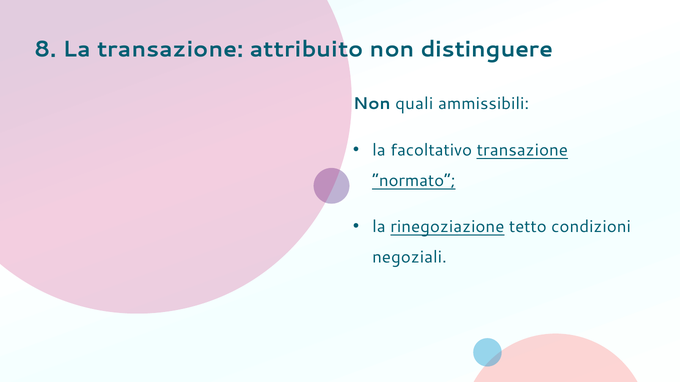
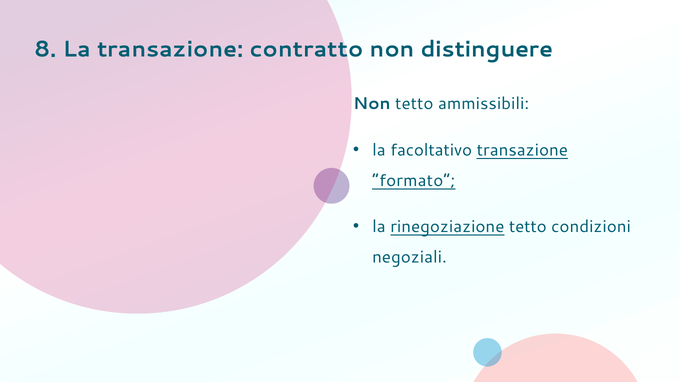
attribuito: attribuito -> contratto (307, 49)
Non quali: quali -> tetto (414, 104)
normato: normato -> formato (414, 181)
